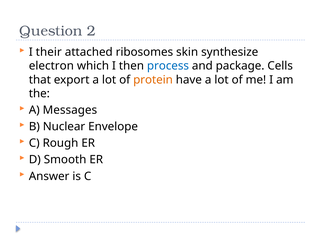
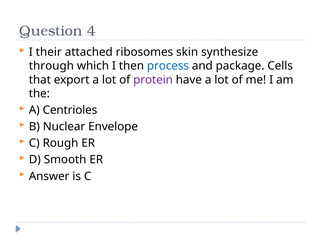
2: 2 -> 4 (91, 31)
electron: electron -> through (51, 66)
protein colour: orange -> purple (153, 80)
Messages: Messages -> Centrioles (70, 110)
